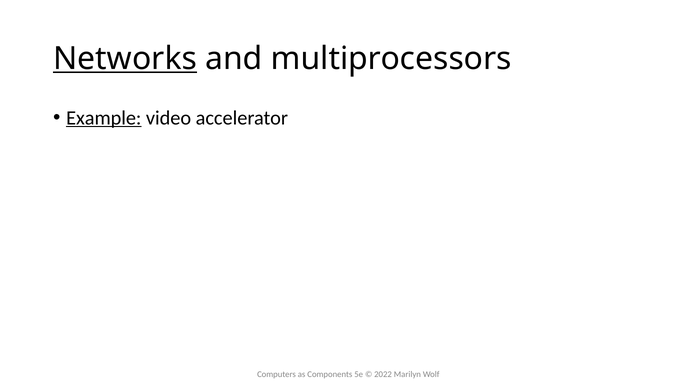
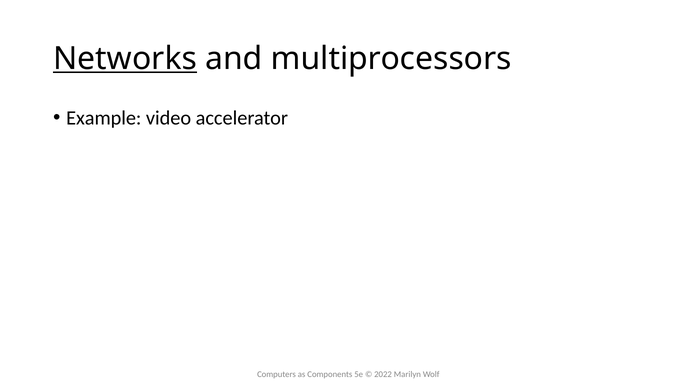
Example underline: present -> none (104, 118)
